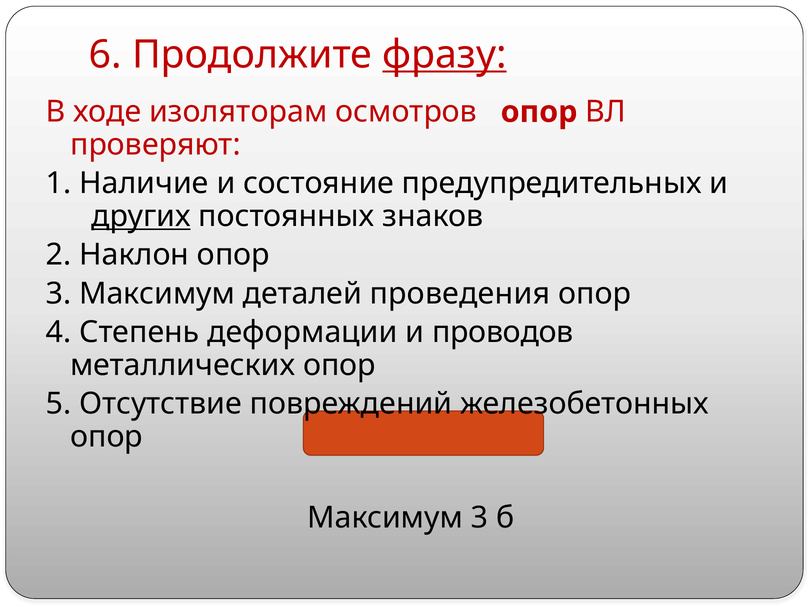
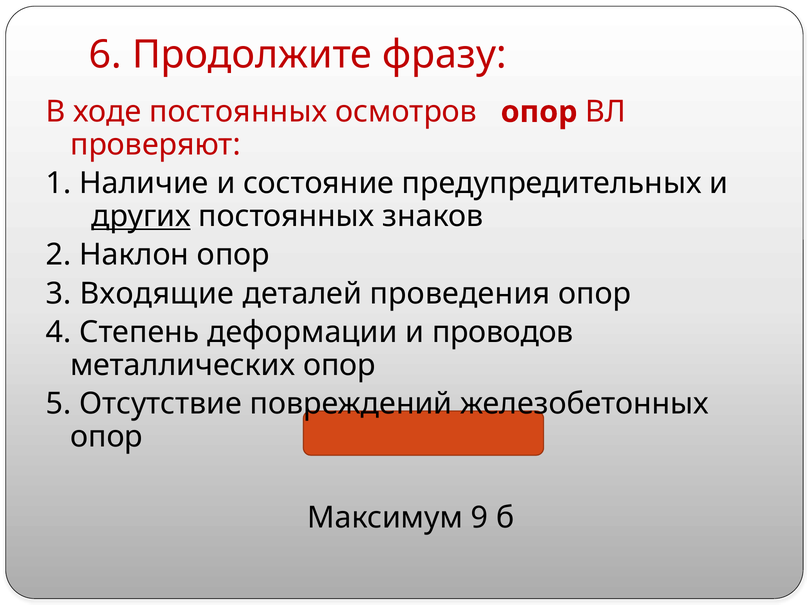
фразу underline: present -> none (444, 55)
ходе изоляторам: изоляторам -> постоянных (238, 112)
3 Максимум: Максимум -> Входящие (157, 293)
Максимум 3: 3 -> 9 (480, 517)
